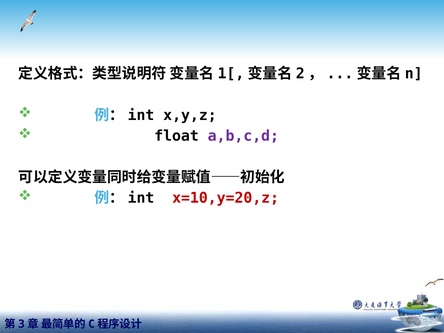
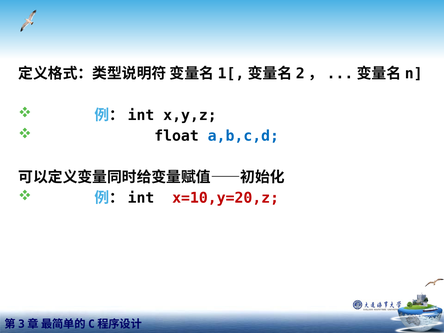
a,b,c,d colour: purple -> blue (243, 136)
